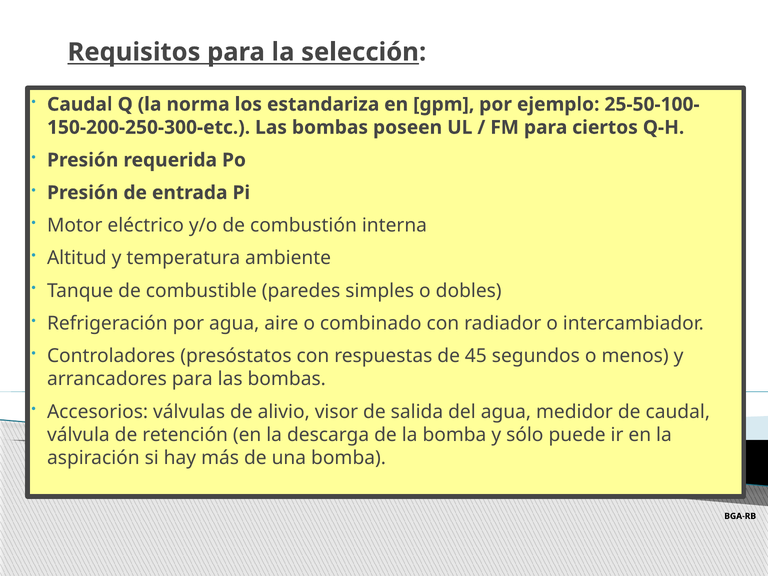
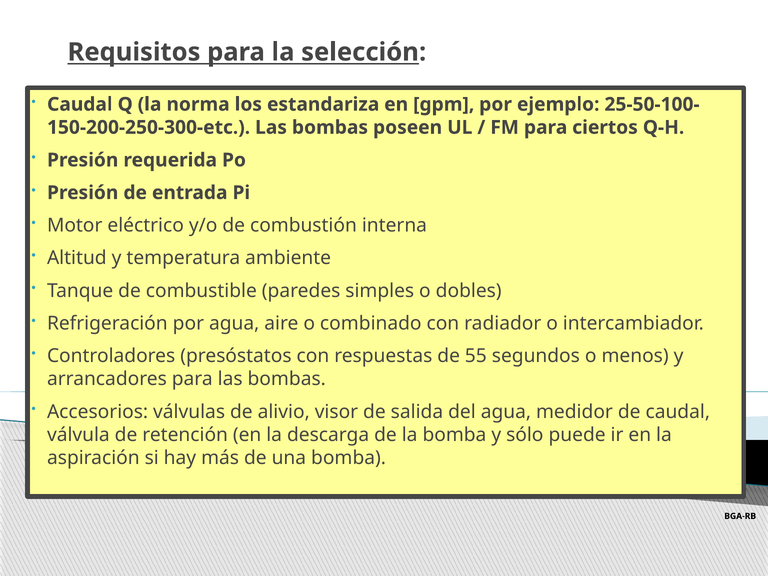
45: 45 -> 55 (476, 356)
